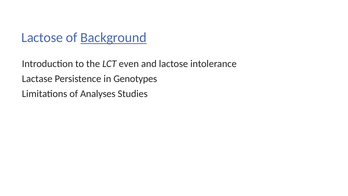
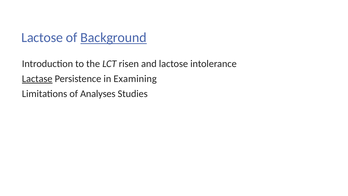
even: even -> risen (129, 64)
Lactase underline: none -> present (37, 79)
Genotypes: Genotypes -> Examining (135, 79)
